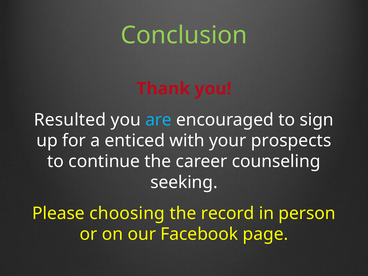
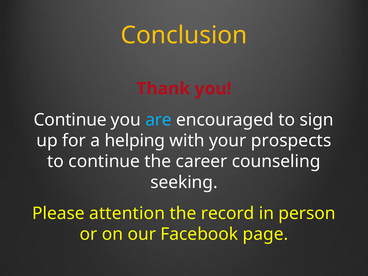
Conclusion colour: light green -> yellow (184, 35)
Resulted: Resulted -> Continue (70, 120)
enticed: enticed -> helping (135, 141)
choosing: choosing -> attention (127, 213)
